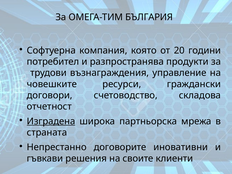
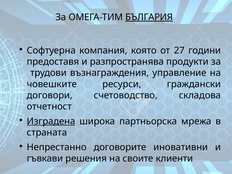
БЪЛГАРИЯ underline: none -> present (149, 17)
20: 20 -> 27 (179, 50)
потребител: потребител -> предоставя (53, 62)
